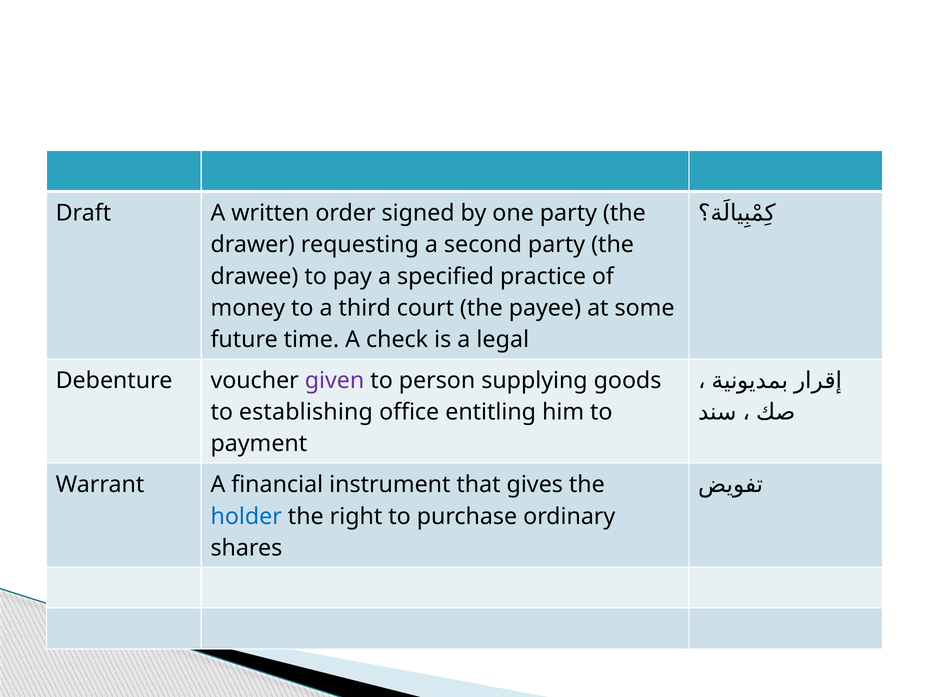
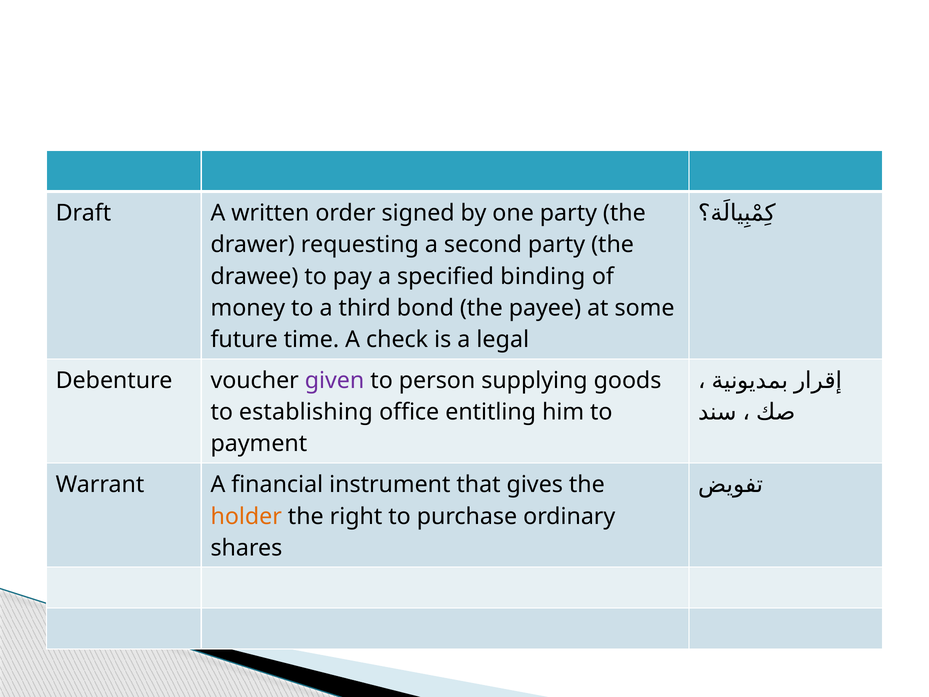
practice: practice -> binding (543, 276)
court: court -> bond (425, 308)
holder colour: blue -> orange (246, 516)
